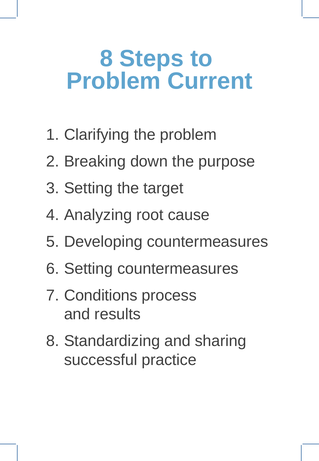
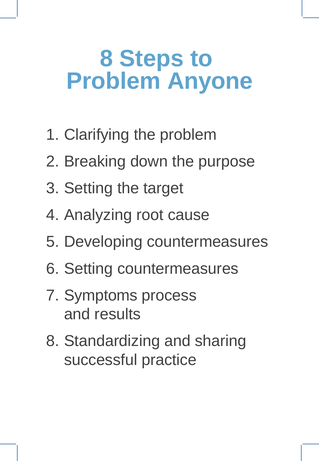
Current: Current -> Anyone (210, 81)
Conditions: Conditions -> Symptoms (101, 295)
